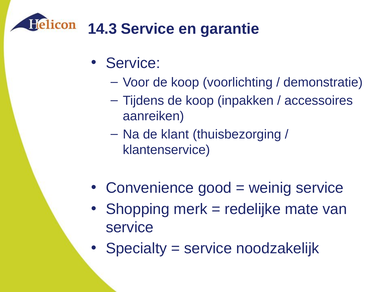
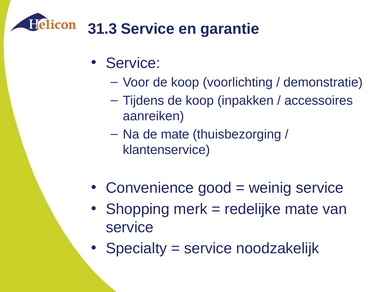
14.3: 14.3 -> 31.3 (102, 29)
de klant: klant -> mate (175, 134)
